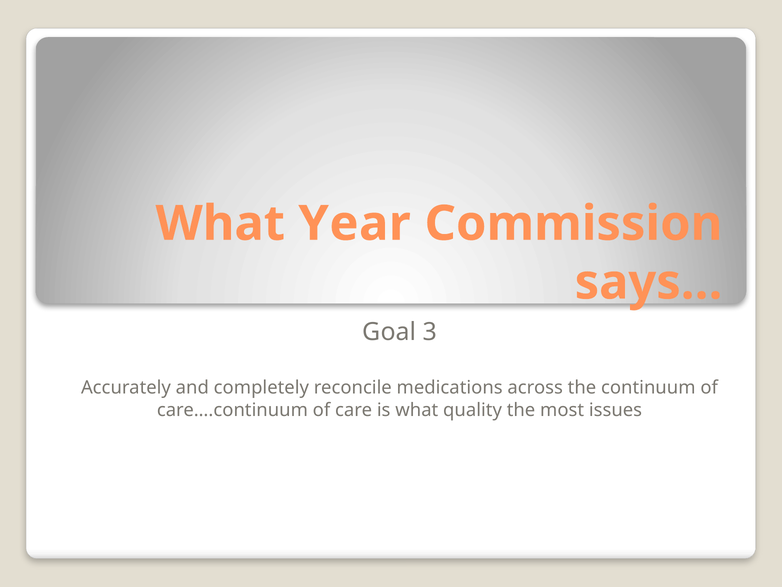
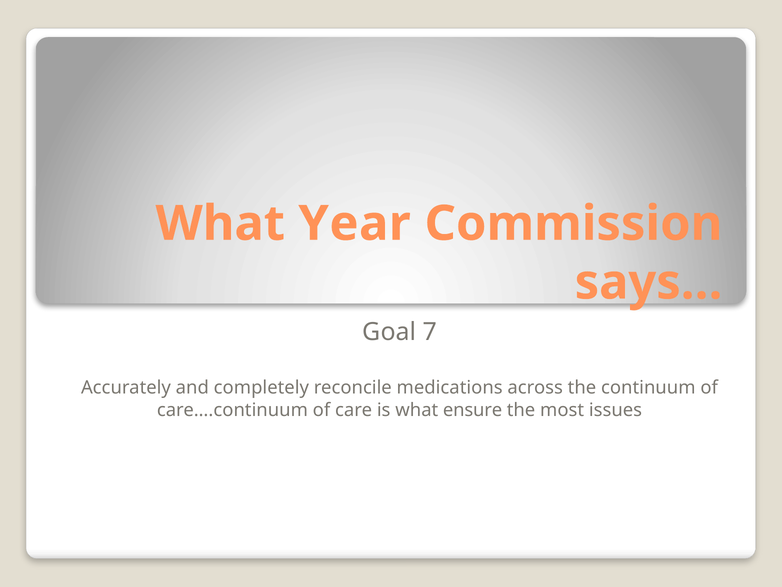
3: 3 -> 7 (430, 332)
quality: quality -> ensure (473, 410)
